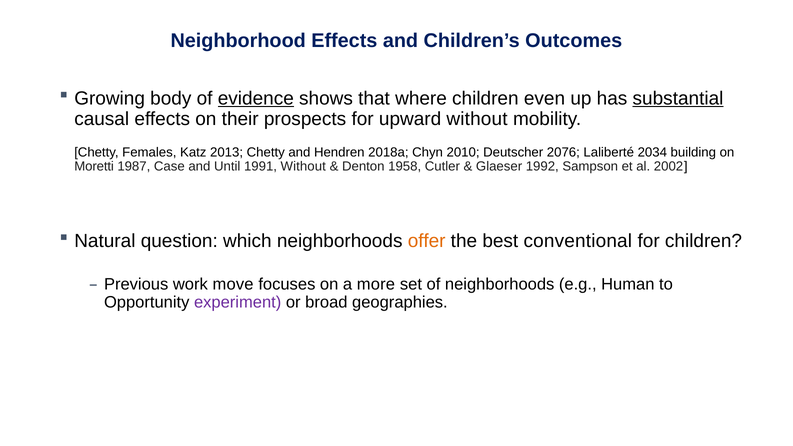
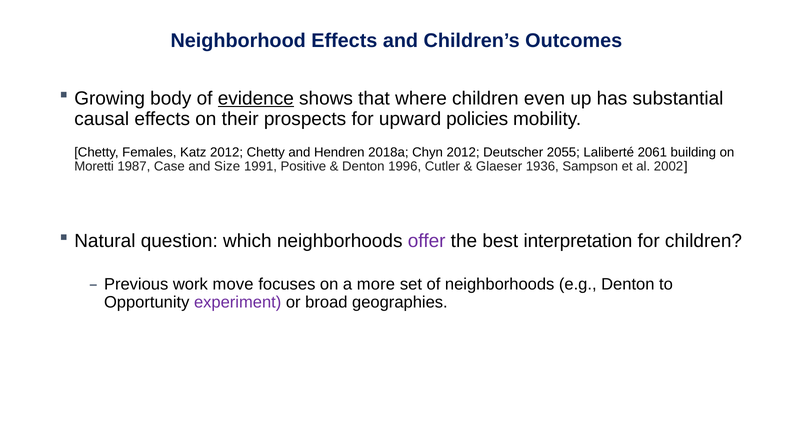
substantial underline: present -> none (678, 98)
upward without: without -> policies (477, 119)
Katz 2013: 2013 -> 2012 (227, 152)
Chyn 2010: 2010 -> 2012 (463, 152)
2076: 2076 -> 2055 (563, 152)
2034: 2034 -> 2061 (652, 152)
Until: Until -> Size (227, 167)
1991 Without: Without -> Positive (303, 167)
1958: 1958 -> 1996 (405, 167)
1992: 1992 -> 1936 (542, 167)
offer colour: orange -> purple (427, 241)
conventional: conventional -> interpretation (578, 241)
e.g Human: Human -> Denton (628, 284)
